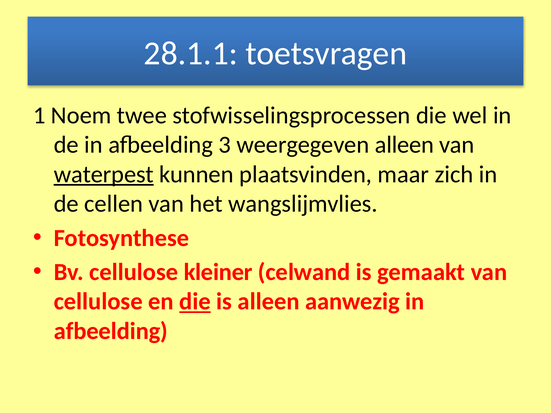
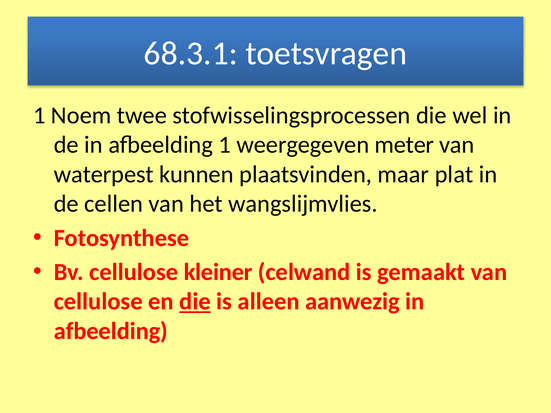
28.1.1: 28.1.1 -> 68.3.1 (191, 53)
afbeelding 3: 3 -> 1 (225, 145)
weergegeven alleen: alleen -> meter (404, 145)
waterpest underline: present -> none (104, 174)
zich: zich -> plat (454, 174)
